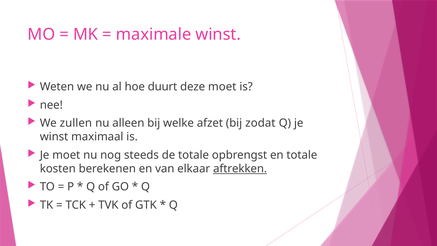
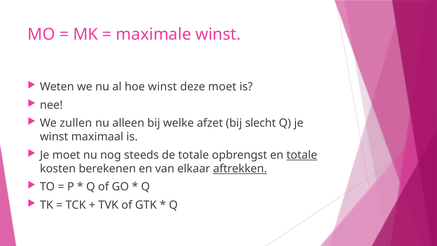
hoe duurt: duurt -> winst (162, 87)
zodat: zodat -> slecht (261, 123)
totale underline: none -> present (302, 155)
